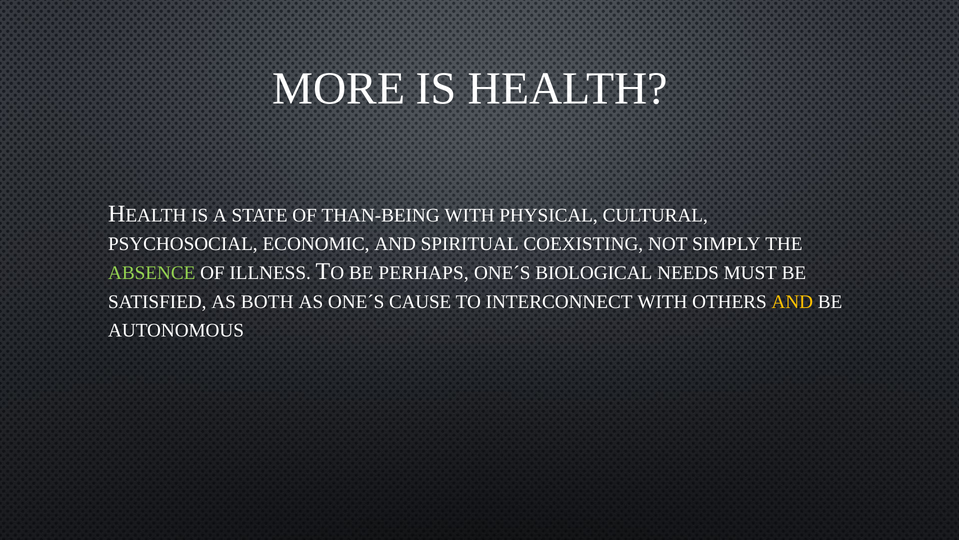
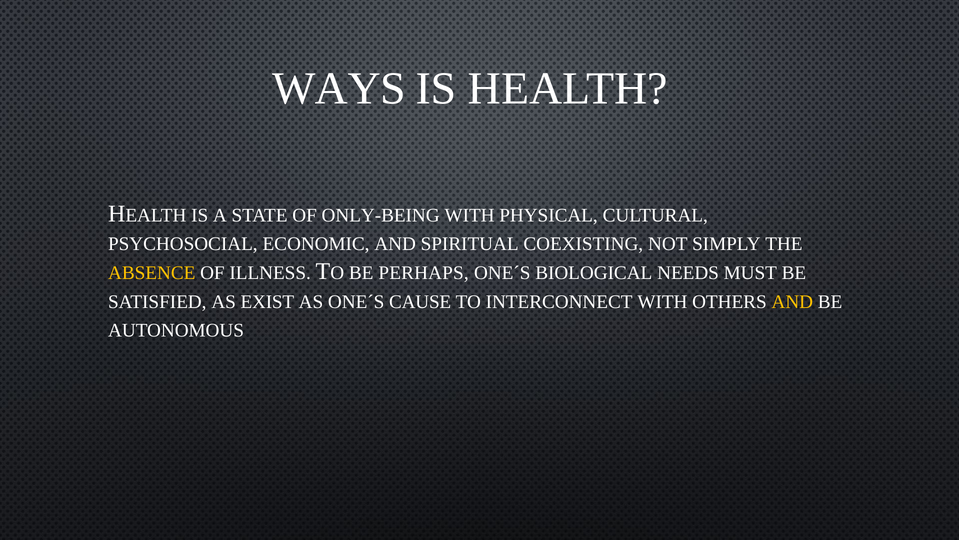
MORE: MORE -> WAYS (339, 88)
THAN-BEING: THAN-BEING -> ONLY-BEING (381, 215)
ABSENCE colour: light green -> yellow (152, 273)
BOTH: BOTH -> EXIST (267, 301)
